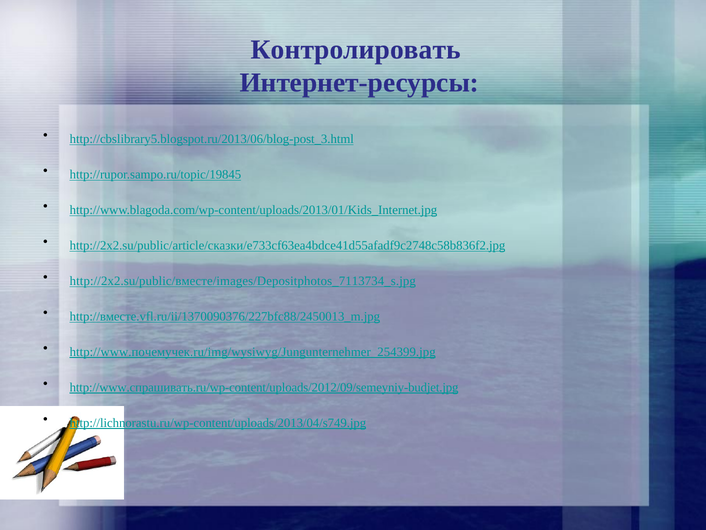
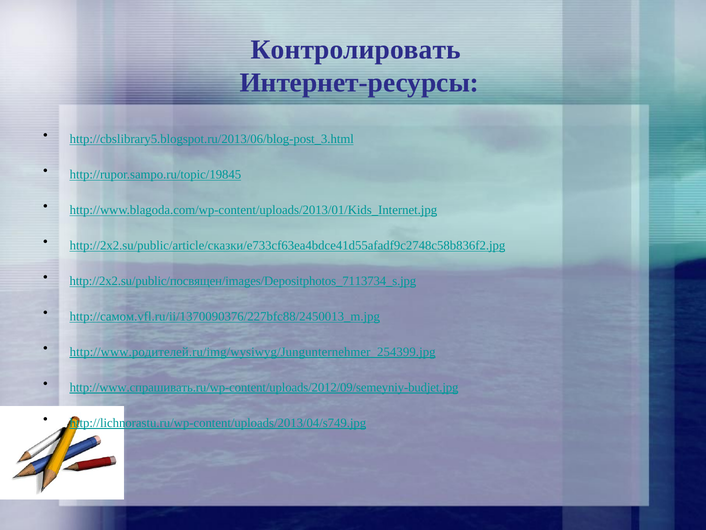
http://2x2.su/public/вместе/images/Depositphotos_7113734_s.jpg: http://2x2.su/public/вместе/images/Depositphotos_7113734_s.jpg -> http://2x2.su/public/посвящен/images/Depositphotos_7113734_s.jpg (243, 281)
http://вместе.vfl.ru/ii/1370090376/227bfc88/2450013_m.jpg: http://вместе.vfl.ru/ii/1370090376/227bfc88/2450013_m.jpg -> http://самом.vfl.ru/ii/1370090376/227bfc88/2450013_m.jpg (225, 316)
http://www.почемучек.ru/img/wysiwyg/Jungunternehmer_254399.jpg: http://www.почемучек.ru/img/wysiwyg/Jungunternehmer_254399.jpg -> http://www.родителей.ru/img/wysiwyg/Jungunternehmer_254399.jpg (253, 352)
